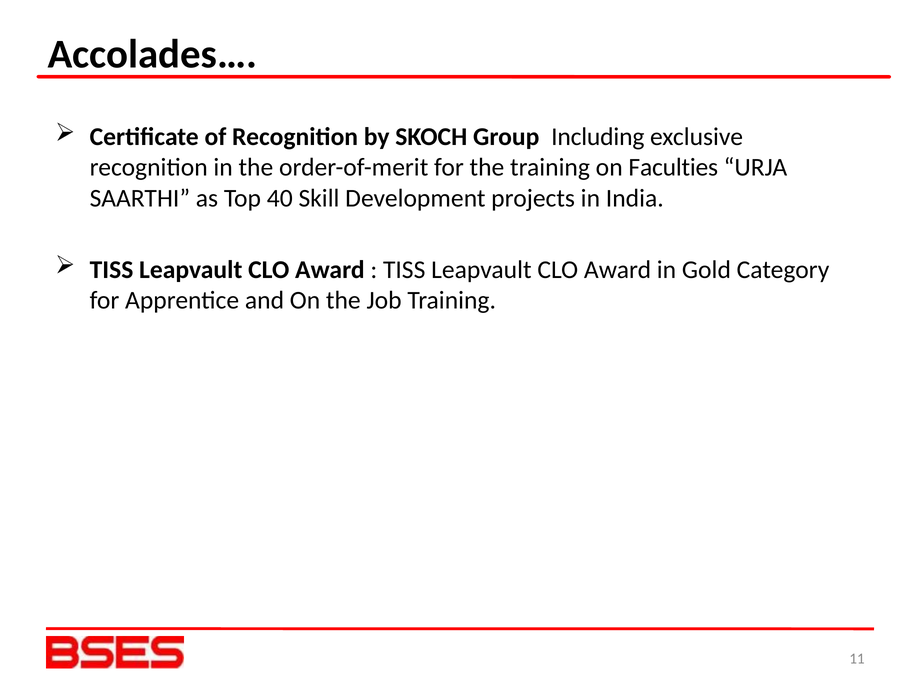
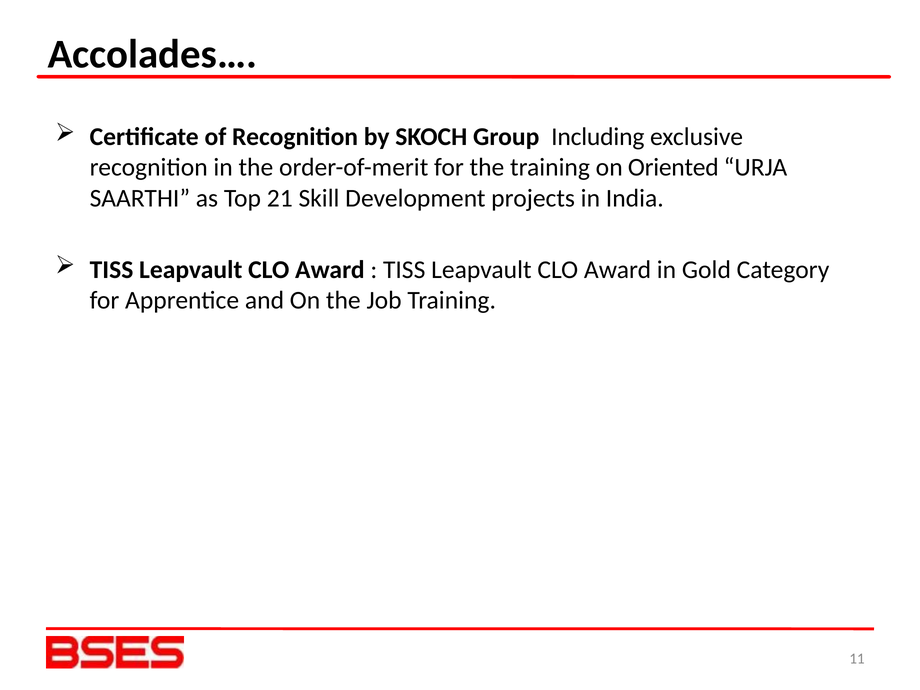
Faculties: Faculties -> Oriented (673, 167)
40: 40 -> 21 (280, 198)
